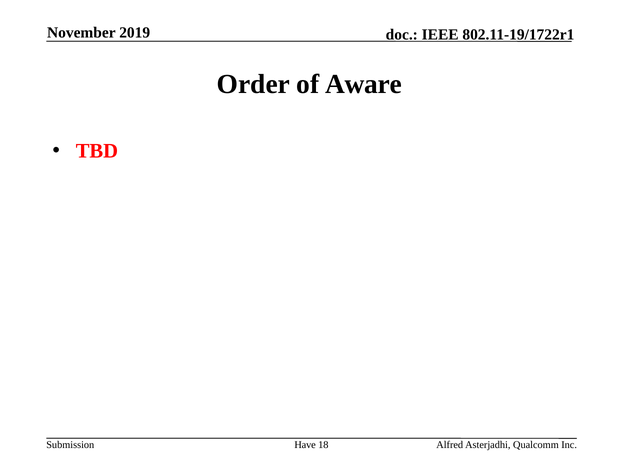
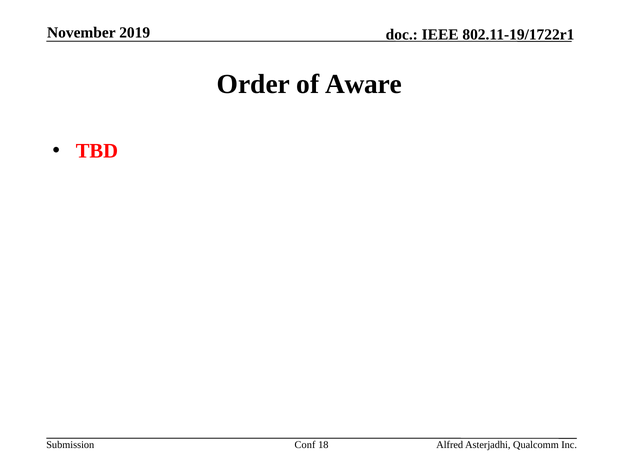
Have: Have -> Conf (305, 445)
